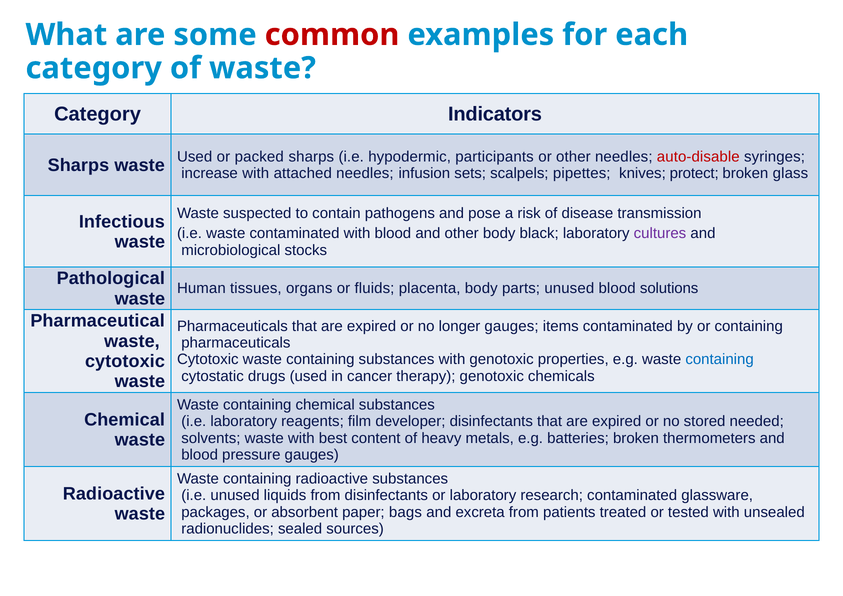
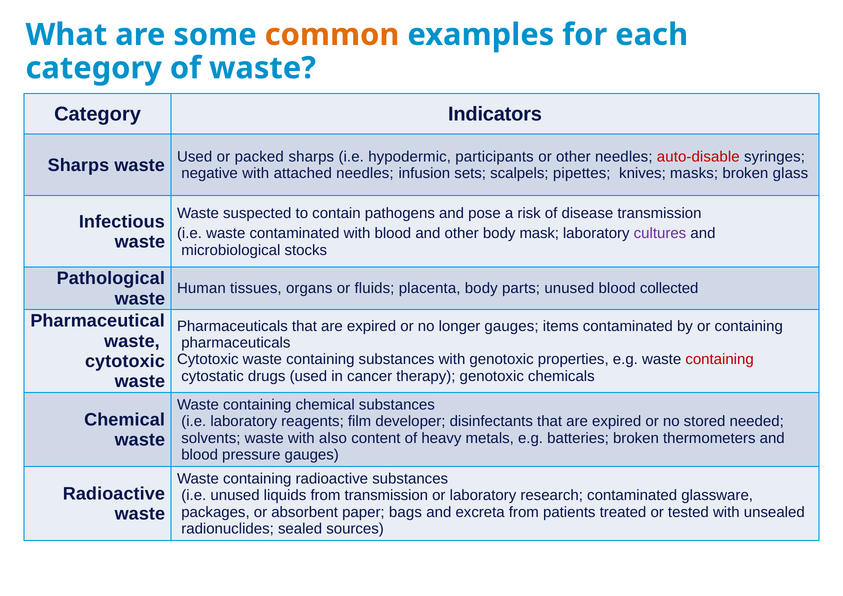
common colour: red -> orange (332, 35)
increase: increase -> negative (210, 174)
protect: protect -> masks (694, 174)
black: black -> mask (539, 233)
solutions: solutions -> collected (669, 289)
containing colour: blue -> red (720, 360)
best: best -> also (333, 438)
from disinfectants: disinfectants -> transmission (386, 496)
